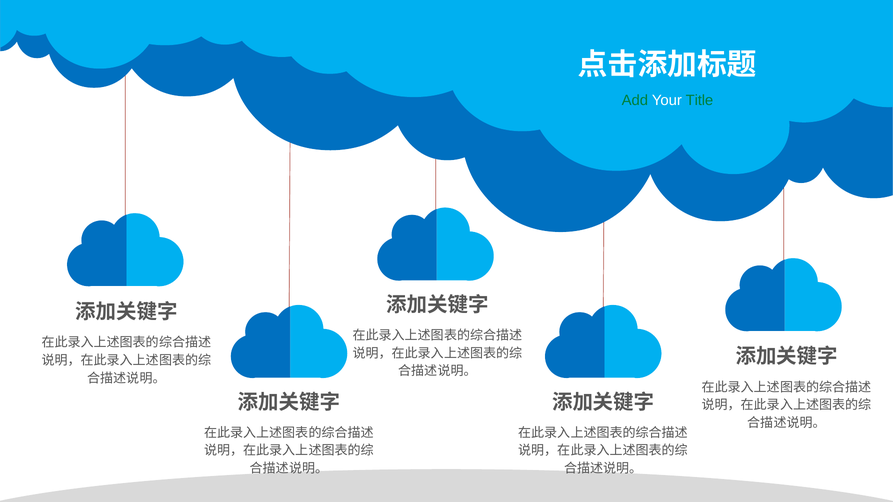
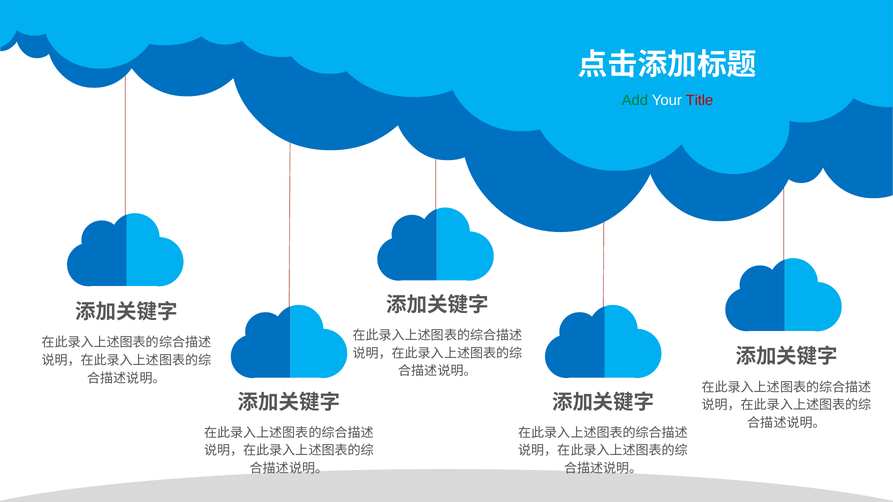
Title colour: green -> red (699, 100)
